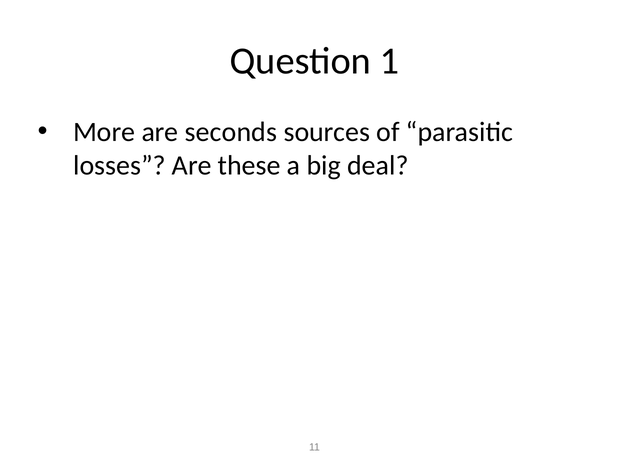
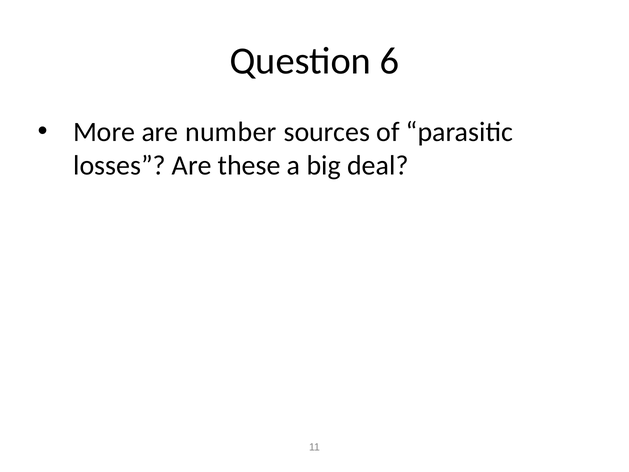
1: 1 -> 6 (389, 61)
seconds: seconds -> number (231, 132)
